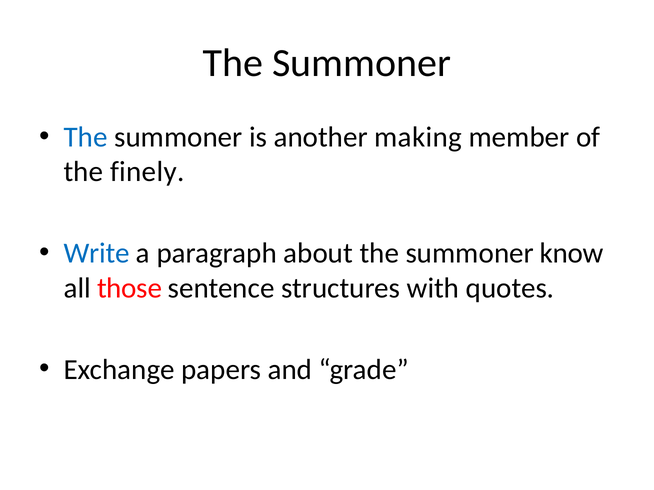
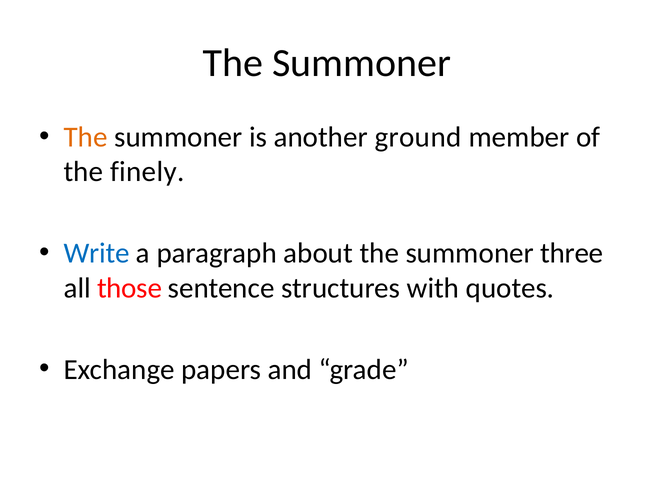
The colour: blue -> orange (86, 137)
making: making -> ground (418, 137)
know: know -> three (572, 254)
